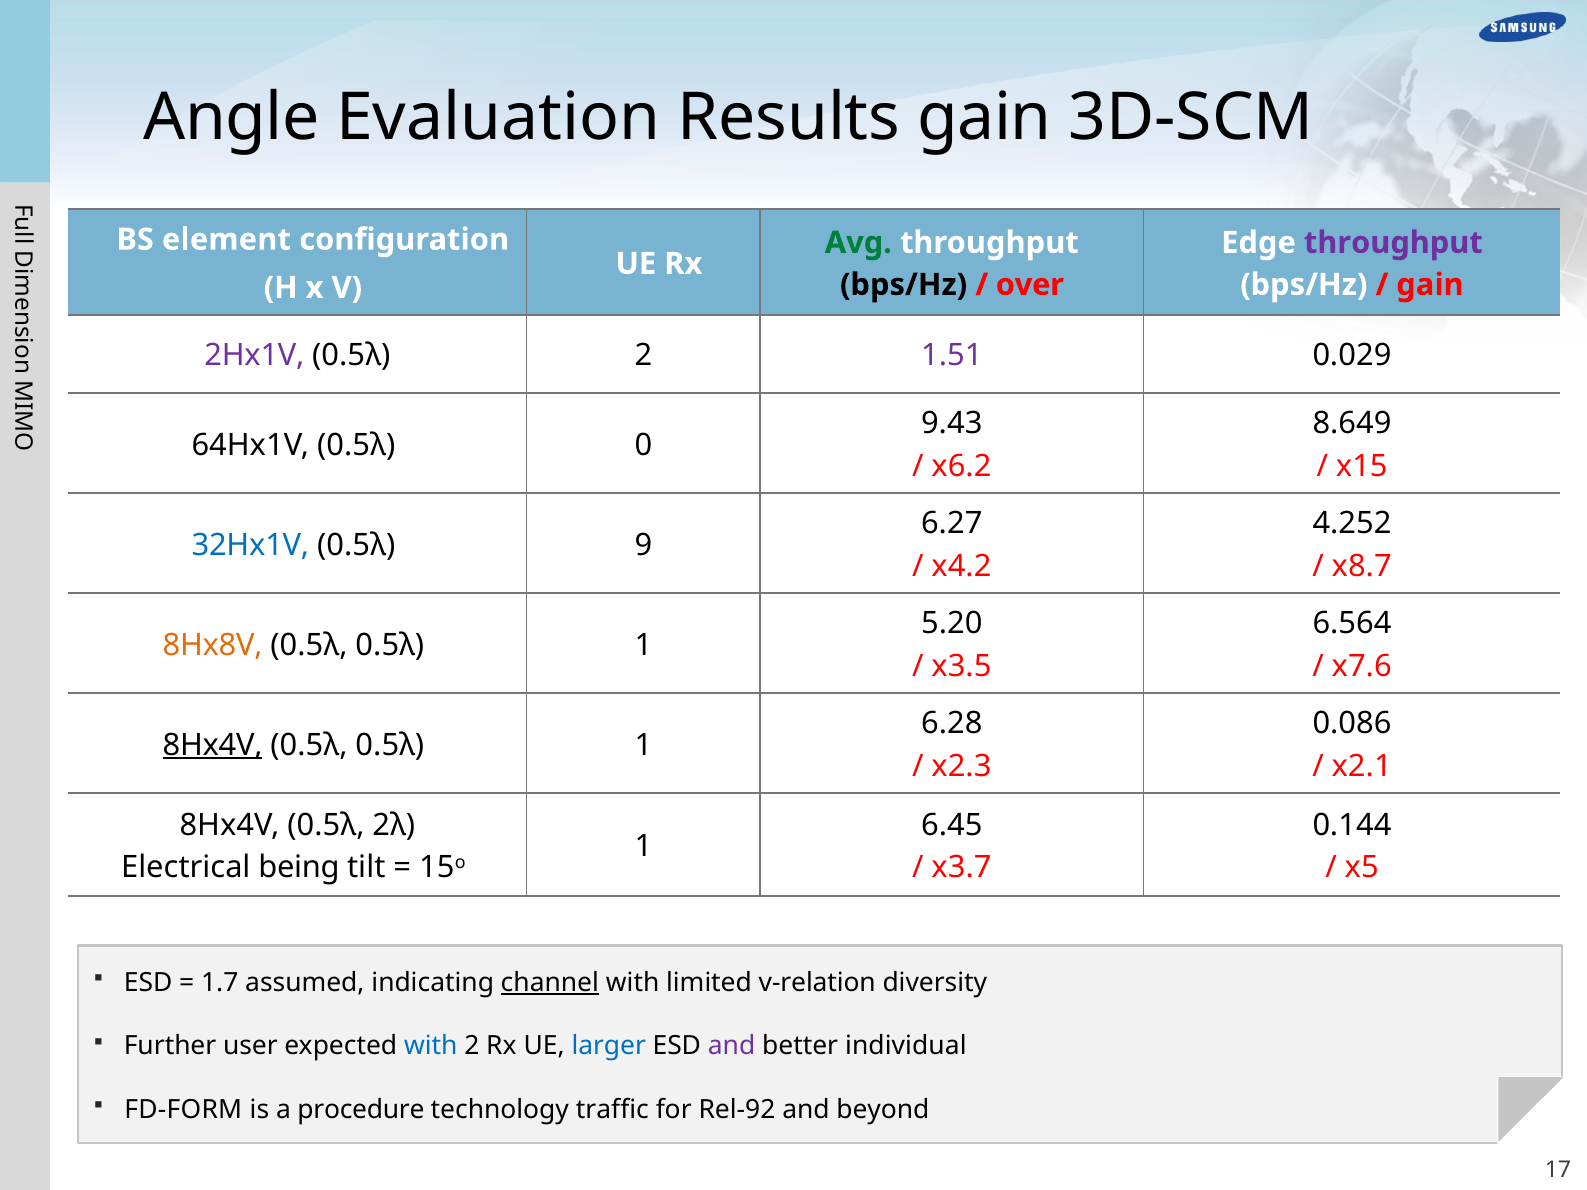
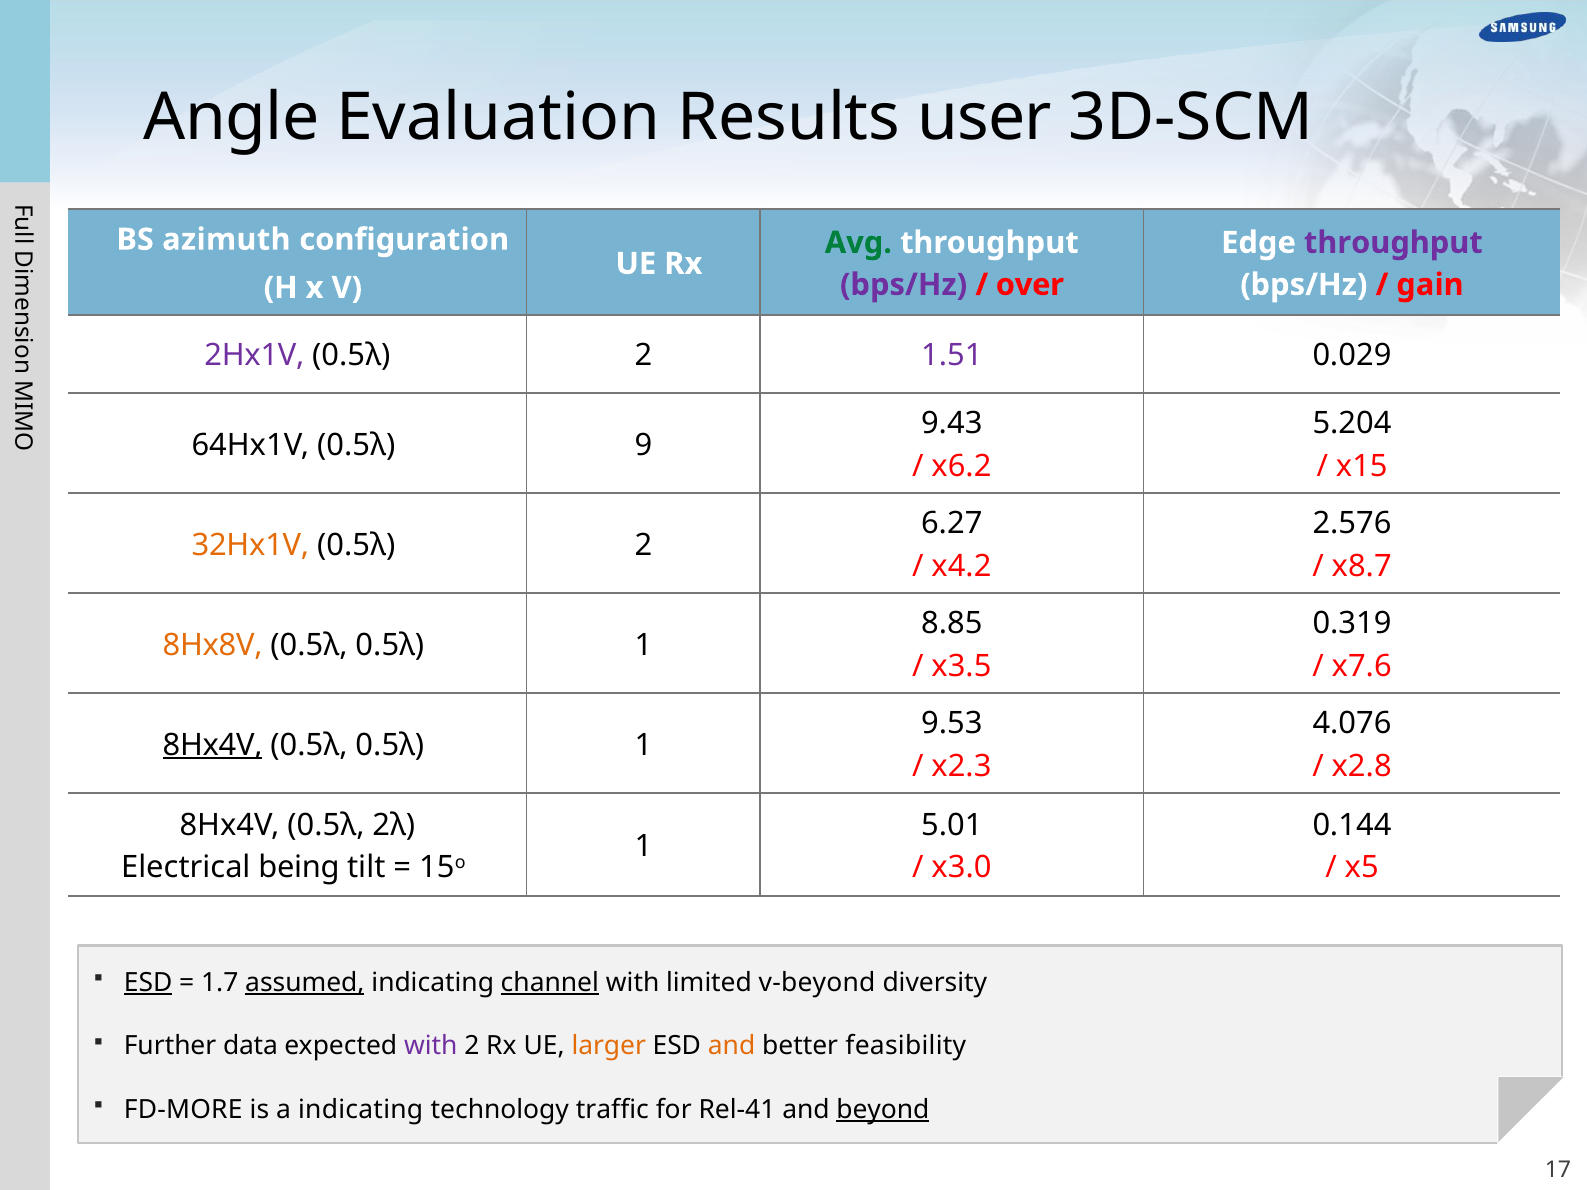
Results gain: gain -> user (985, 118)
element: element -> azimuth (226, 240)
bps/Hz colour: black -> purple (904, 285)
8.649: 8.649 -> 5.204 (1352, 424)
0: 0 -> 9 (644, 445)
4.252: 4.252 -> 2.576 (1352, 524)
32Hx1V colour: blue -> orange (250, 545)
9: 9 -> 2 (644, 545)
5.20: 5.20 -> 8.85 (952, 624)
6.564: 6.564 -> 0.319 (1352, 624)
6.28: 6.28 -> 9.53 (952, 724)
0.086: 0.086 -> 4.076 (1352, 724)
x2.1: x2.1 -> x2.8 (1362, 766)
6.45: 6.45 -> 5.01 (952, 825)
x3.7: x3.7 -> x3.0 (961, 868)
ESD underline: none -> present (148, 983)
assumed underline: none -> present (305, 983)
v-relation: v-relation -> v-beyond (817, 983)
user: user -> data (251, 1046)
with colour: blue -> purple (431, 1046)
larger colour: blue -> orange (609, 1046)
and colour: purple -> orange (732, 1046)
individual: individual -> feasibility (906, 1046)
FD-FORM: FD-FORM -> FD-MORE (183, 1110)
a procedure: procedure -> indicating (361, 1110)
Rel-92: Rel-92 -> Rel-41 (737, 1110)
beyond underline: none -> present (883, 1110)
